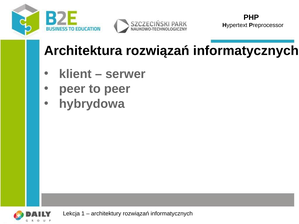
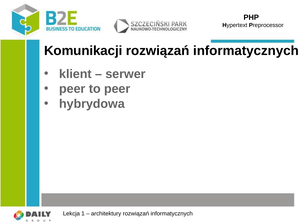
Architektura: Architektura -> Komunikacji (83, 51)
